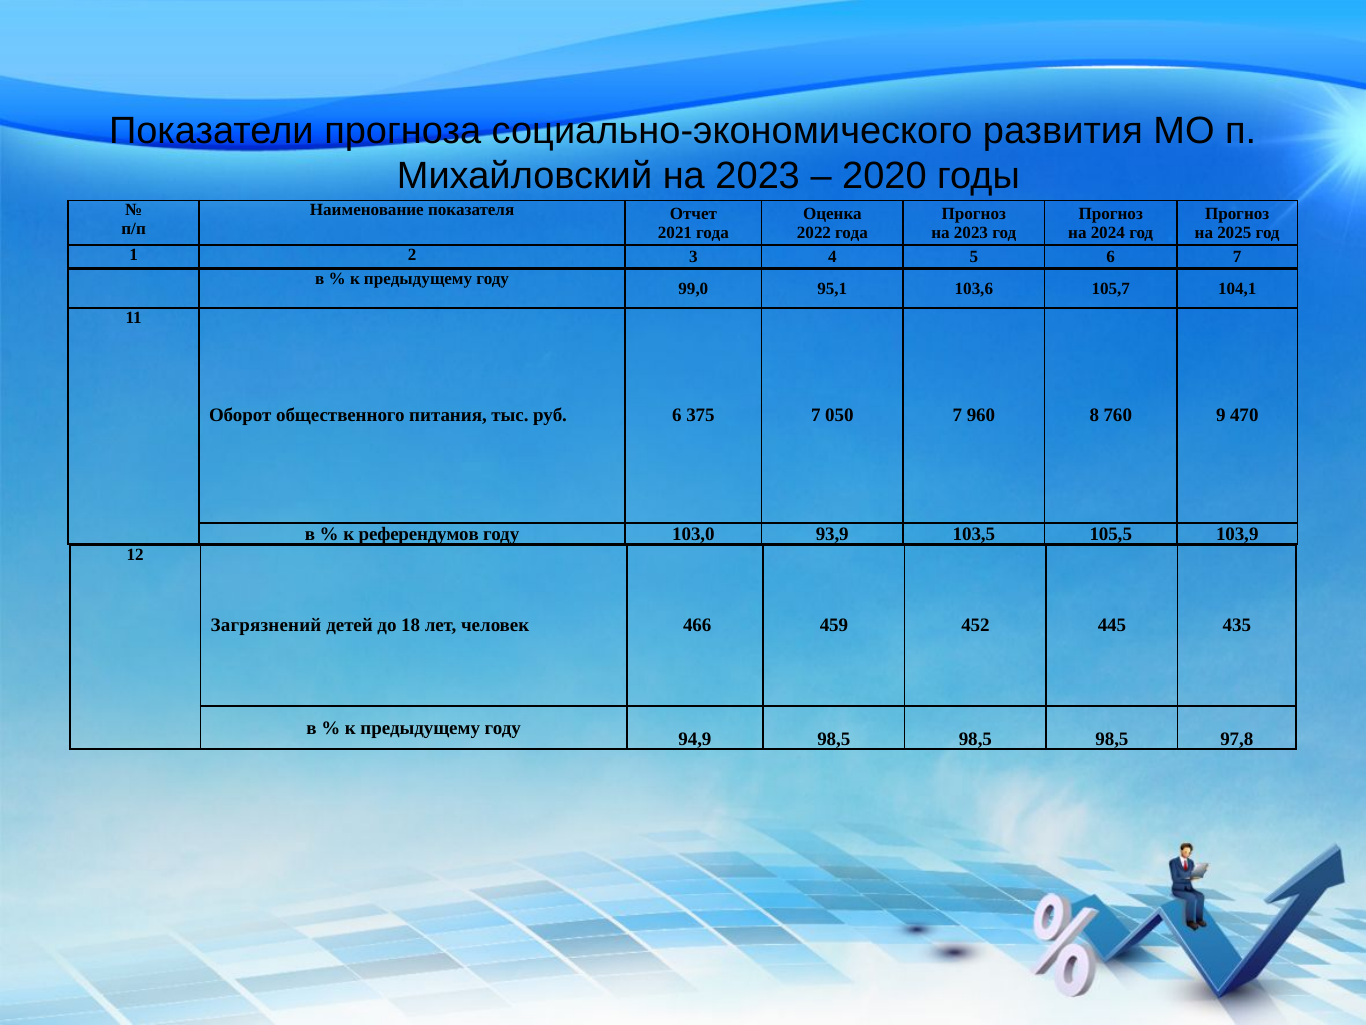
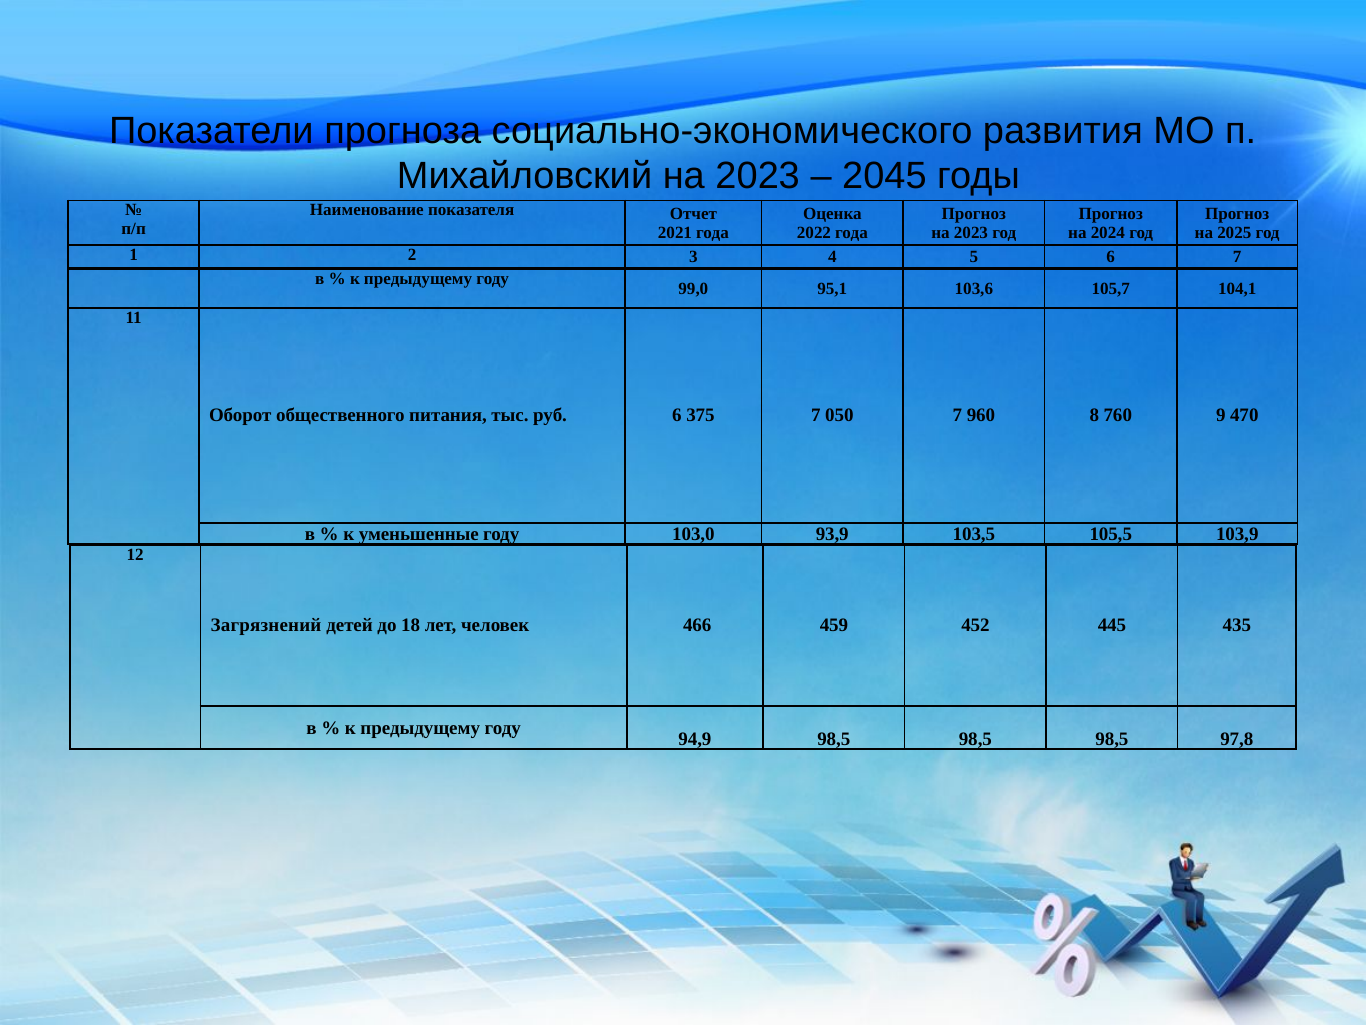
2020: 2020 -> 2045 (884, 176)
референдумов: референдумов -> уменьшенные (419, 534)
